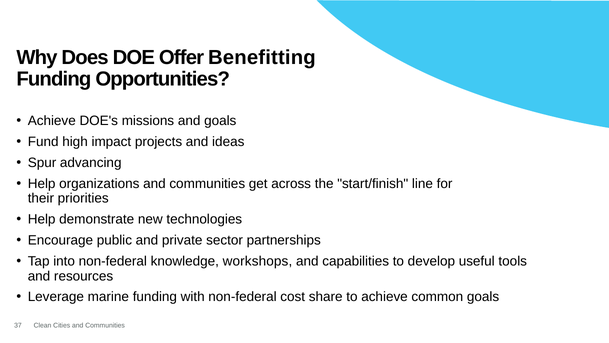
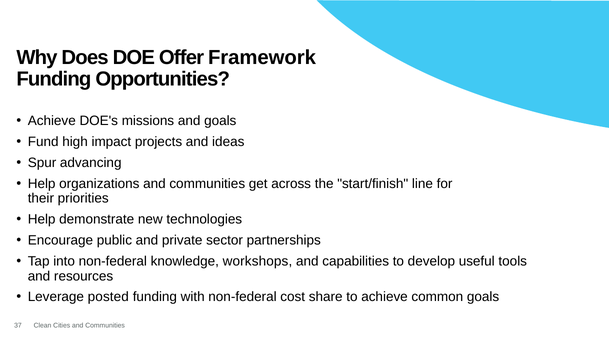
Benefitting: Benefitting -> Framework (262, 57)
marine: marine -> posted (108, 297)
